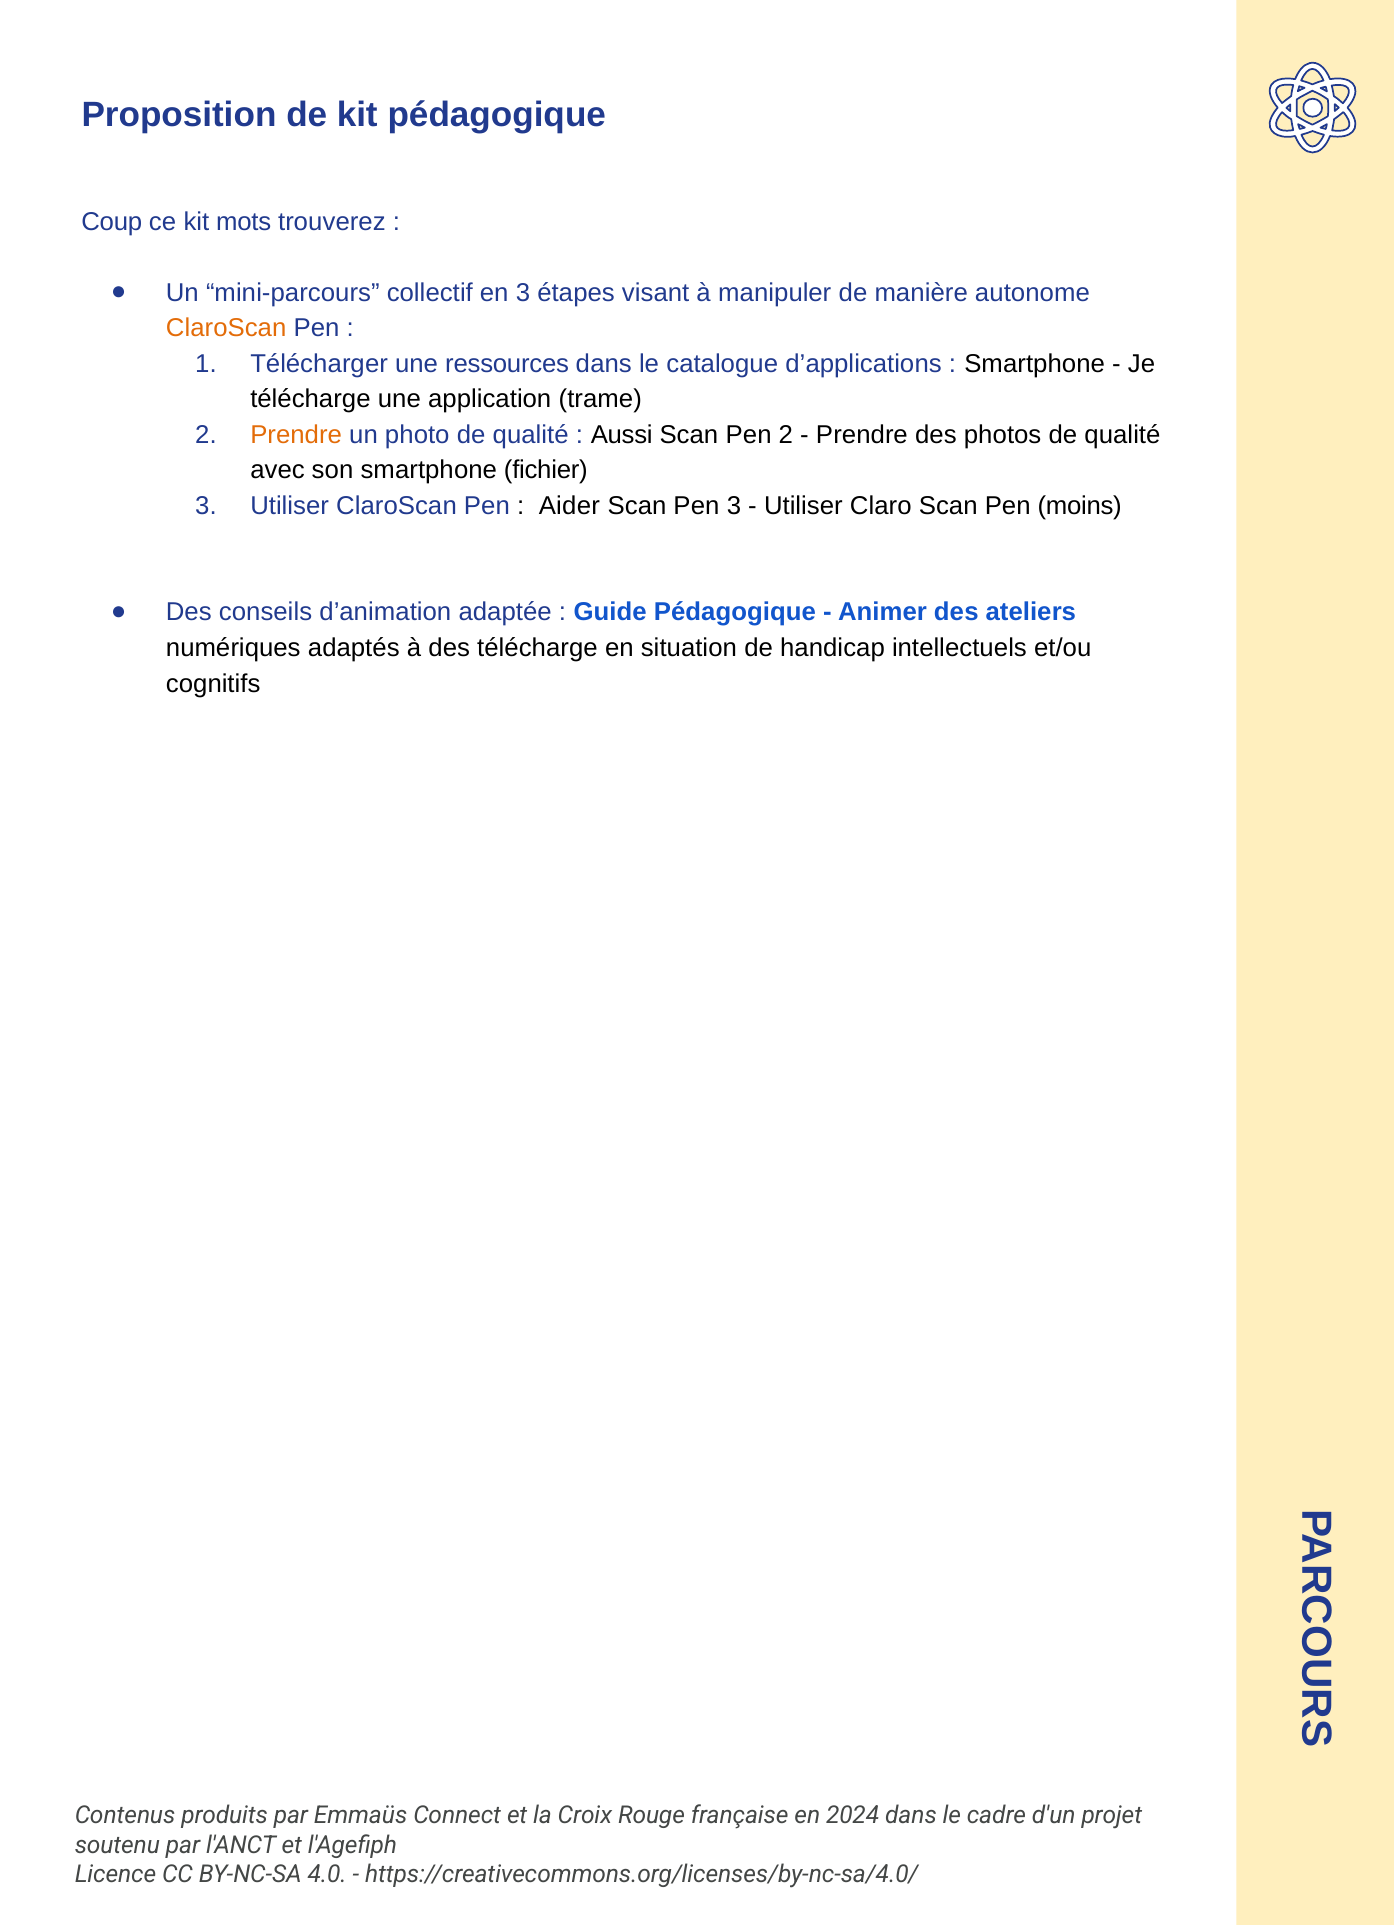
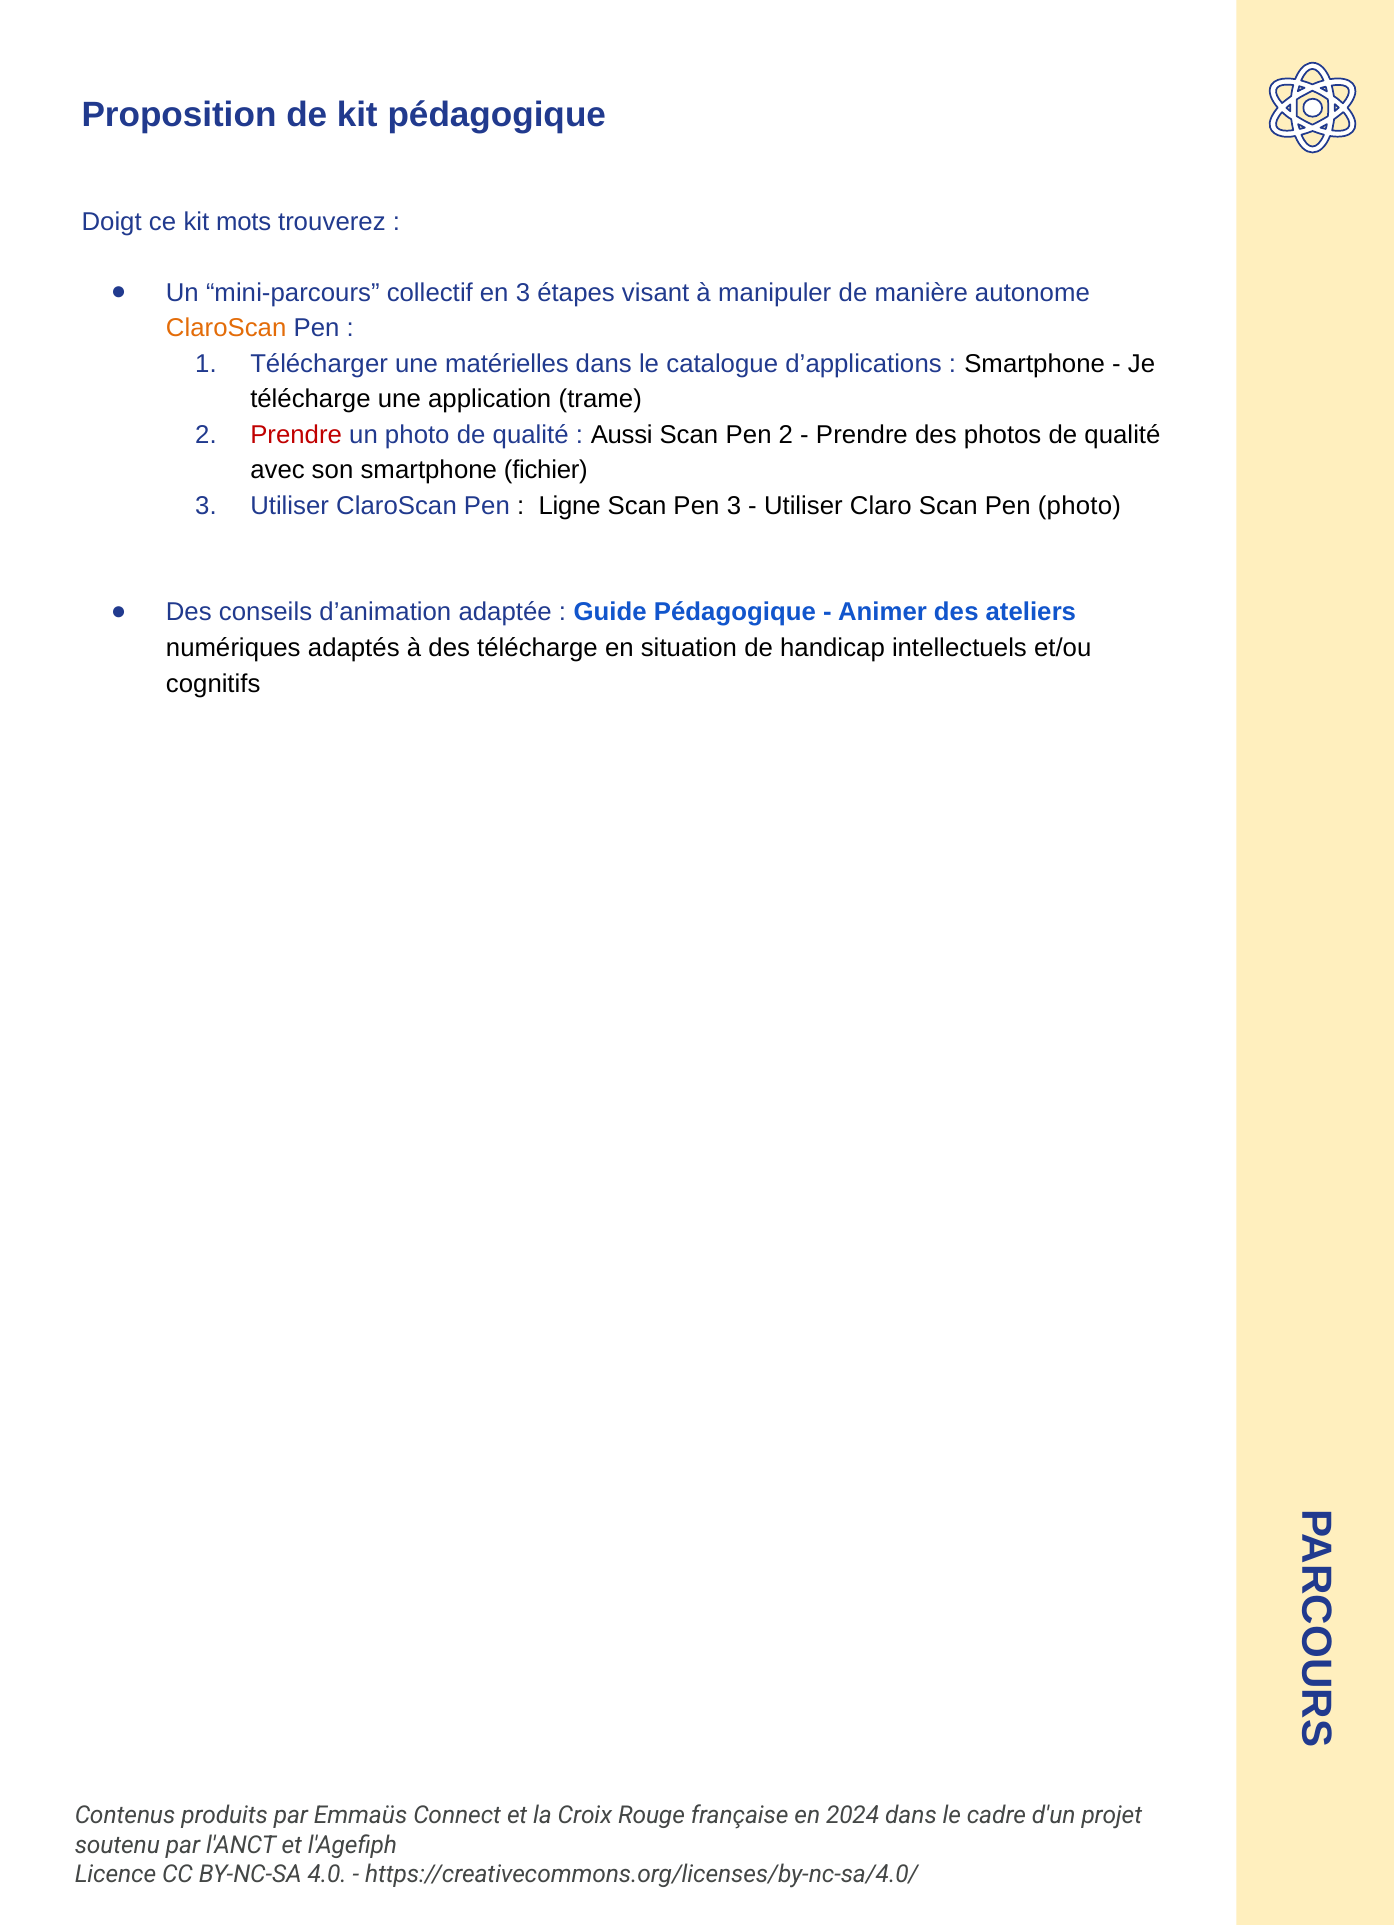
Coup: Coup -> Doigt (112, 222)
ressources: ressources -> matérielles (507, 364)
Prendre colour: orange -> red (296, 435)
Aider: Aider -> Ligne (570, 506)
Pen moins: moins -> photo (1079, 506)
